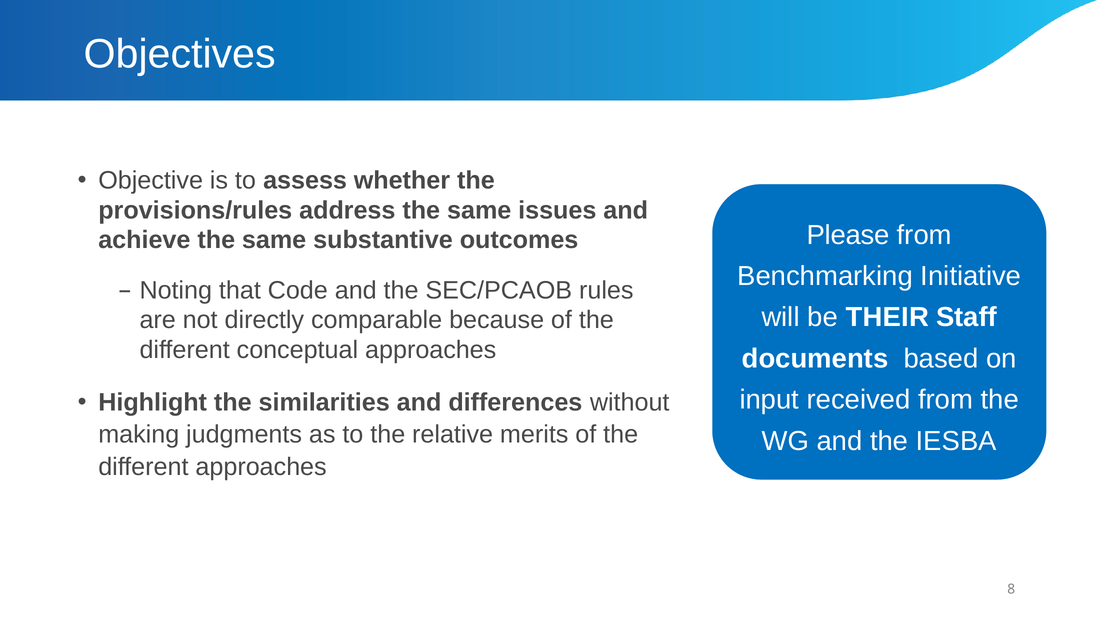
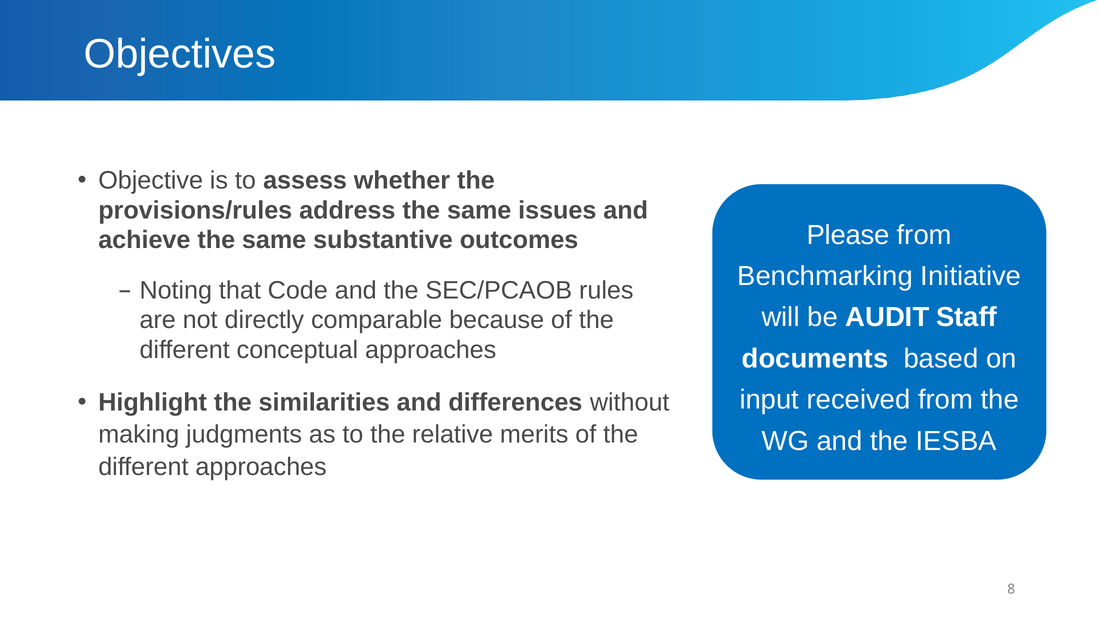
THEIR: THEIR -> AUDIT (887, 317)
